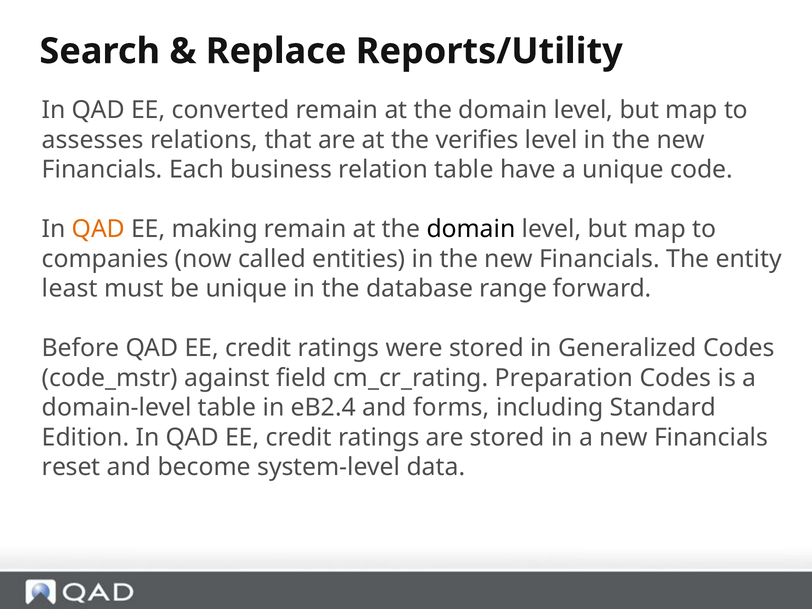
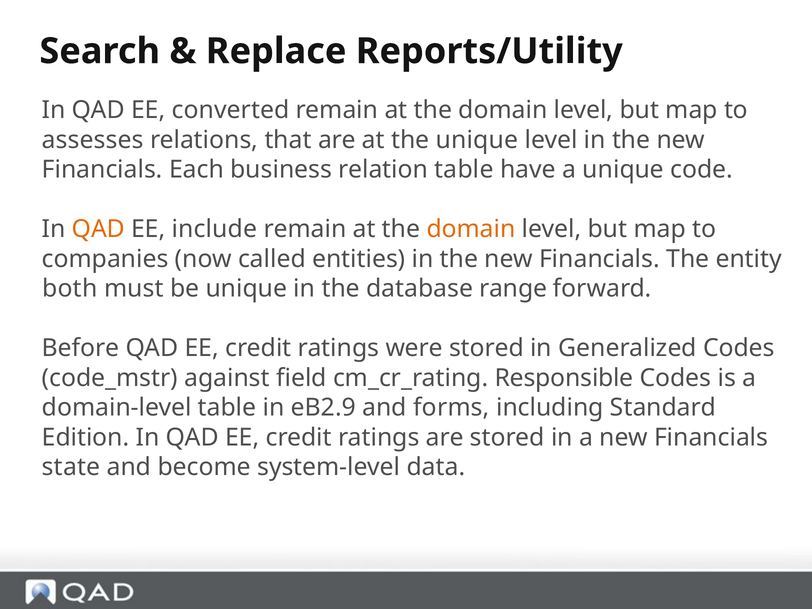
the verifies: verifies -> unique (477, 140)
making: making -> include (215, 229)
domain colour: black -> orange (471, 229)
least: least -> both (70, 289)
Preparation: Preparation -> Responsible (564, 378)
eB2.4: eB2.4 -> eB2.9 (323, 408)
reset: reset -> state (71, 467)
